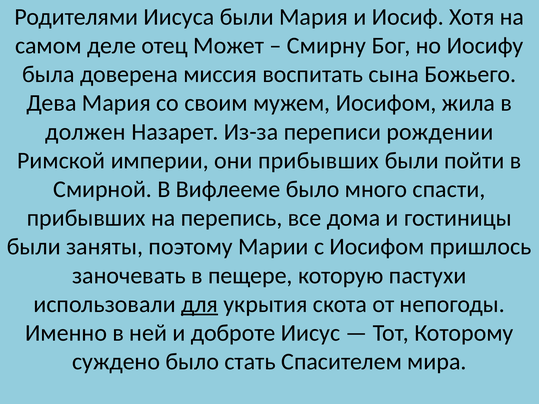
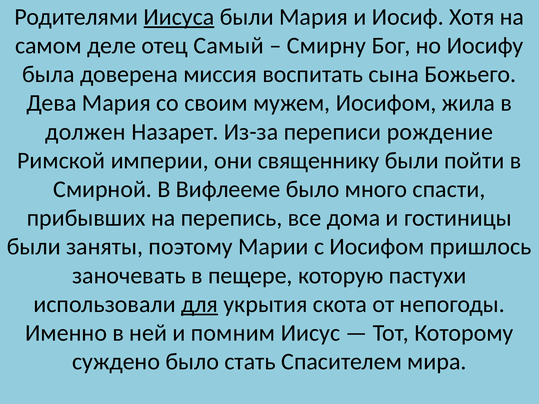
Иисуса underline: none -> present (179, 17)
Может: Может -> Самый (229, 46)
рождении: рождении -> рождение (440, 132)
они прибывших: прибывших -> священнику (319, 161)
доброте: доброте -> помним (233, 333)
